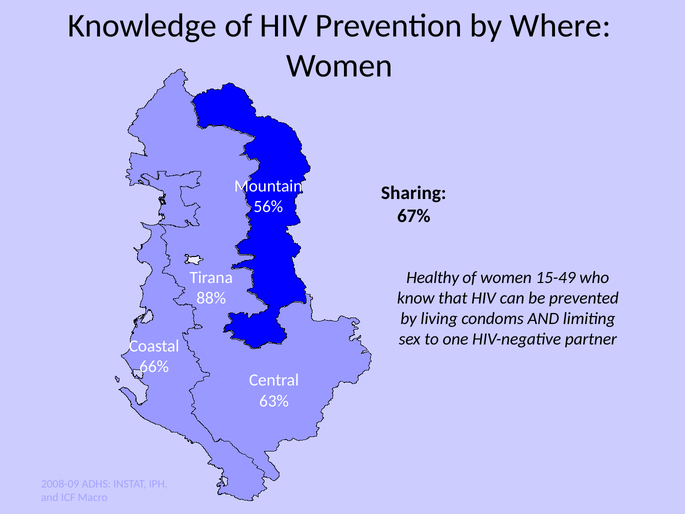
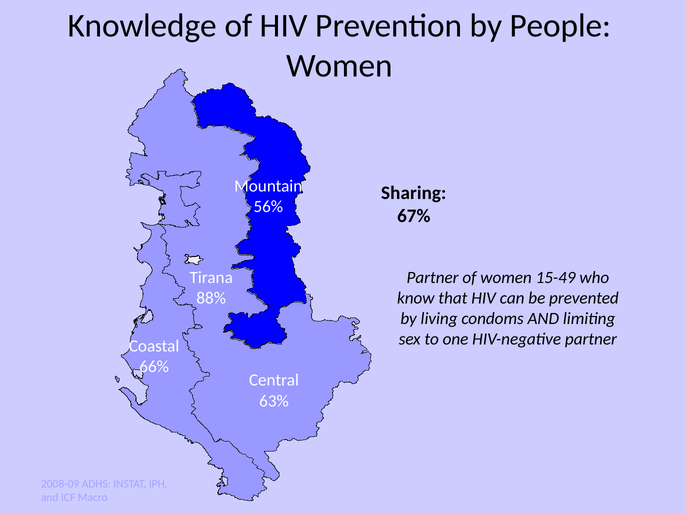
Where: Where -> People (560, 26)
Healthy: Healthy -> Partner (433, 277)
